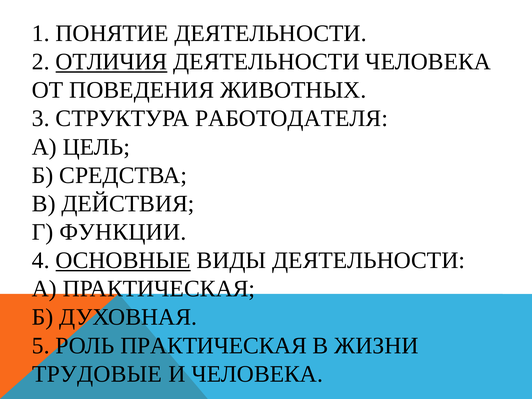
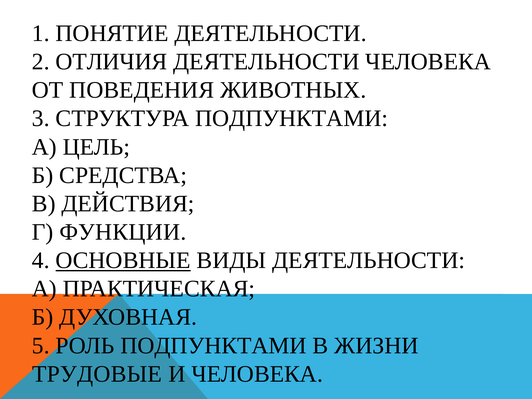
ОТЛИЧИЯ underline: present -> none (111, 62)
СТРУКТУРА РАБОТОДАТЕЛЯ: РАБОТОДАТЕЛЯ -> ПОДПУНКТАМИ (292, 118)
РОЛЬ ПРАКТИЧЕСКАЯ: ПРАКТИЧЕСКАЯ -> ПОДПУНКТАМИ (214, 346)
